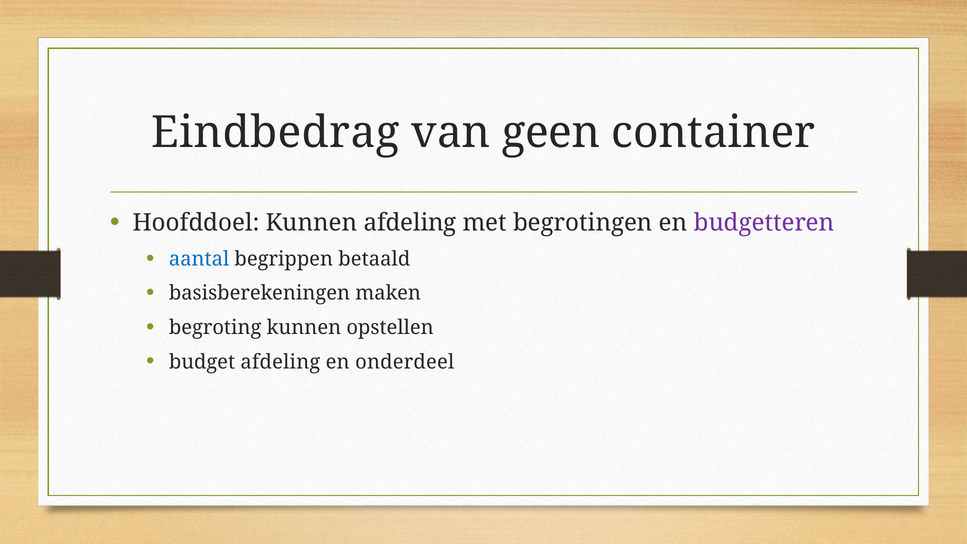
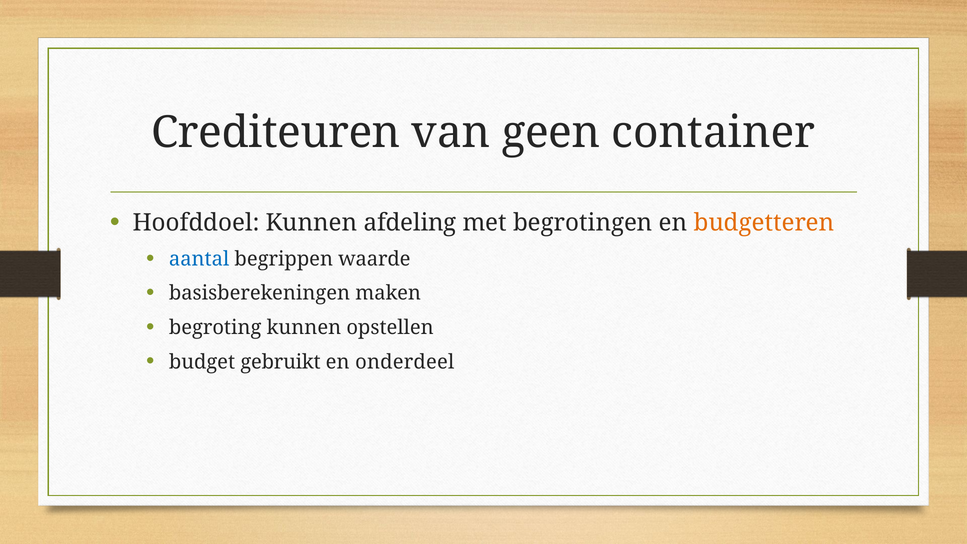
Eindbedrag: Eindbedrag -> Crediteuren (276, 133)
budgetteren colour: purple -> orange (764, 223)
betaald: betaald -> waarde (374, 259)
budget afdeling: afdeling -> gebruikt (281, 362)
